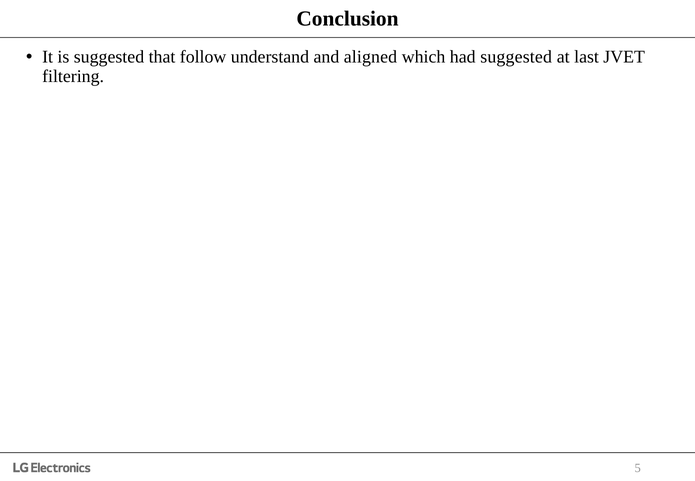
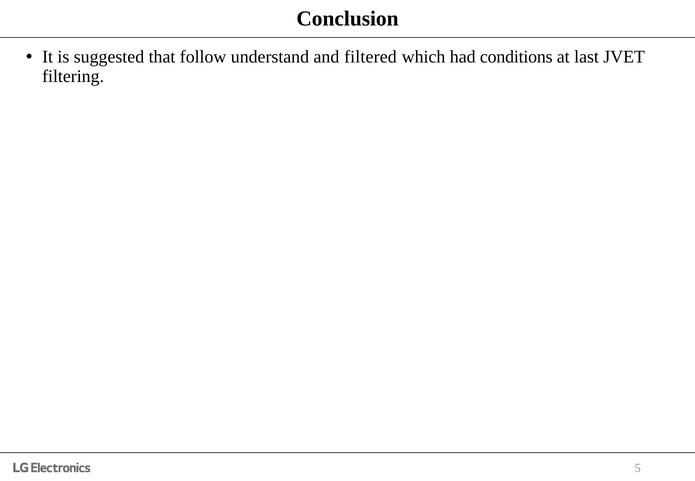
aligned: aligned -> filtered (370, 57)
had suggested: suggested -> conditions (516, 57)
